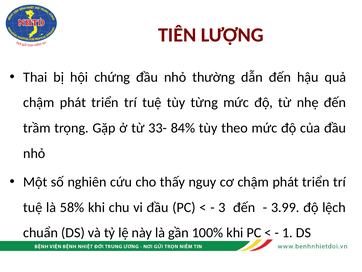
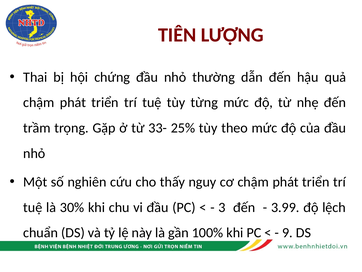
84%: 84% -> 25% (183, 128)
58%: 58% -> 30% (72, 207)
1: 1 -> 9 (287, 232)
